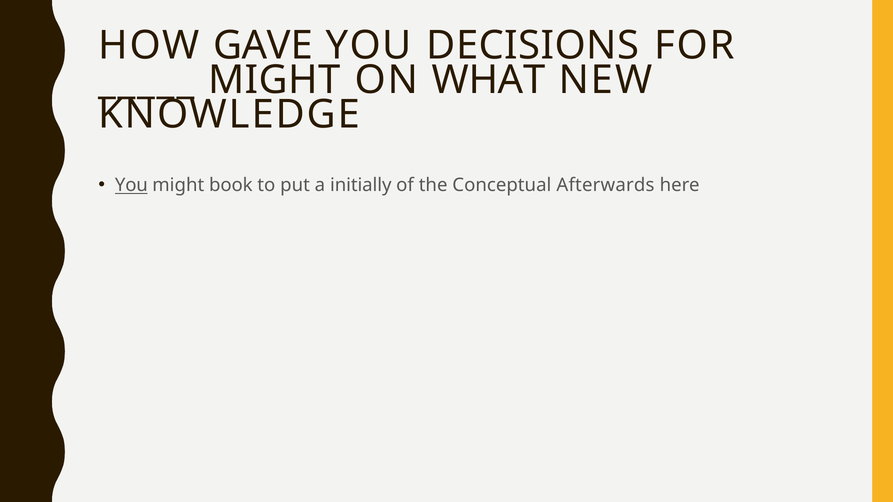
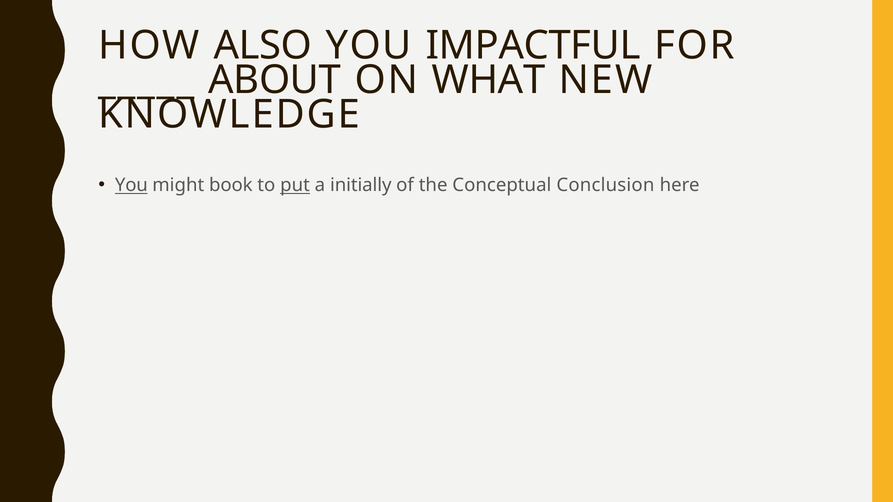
GAVE: GAVE -> ALSO (263, 46)
DECISIONS: DECISIONS -> IMPACTFUL (533, 46)
MIGHT: MIGHT -> ABOUT (275, 80)
put underline: none -> present (295, 185)
Afterwards: Afterwards -> Conclusion (605, 185)
